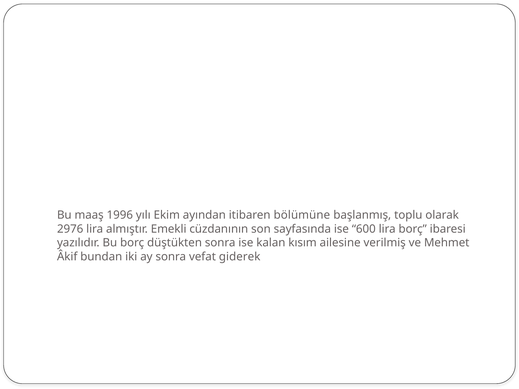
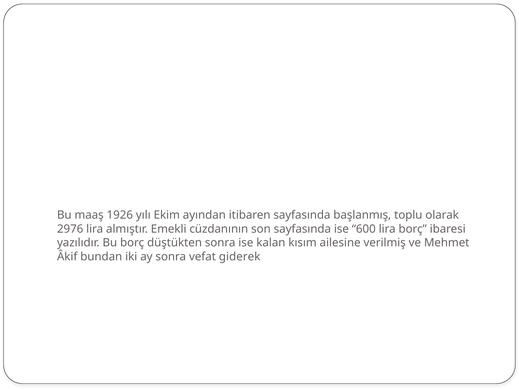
1996: 1996 -> 1926 (120, 215)
itibaren bölümüne: bölümüne -> sayfasında (302, 215)
